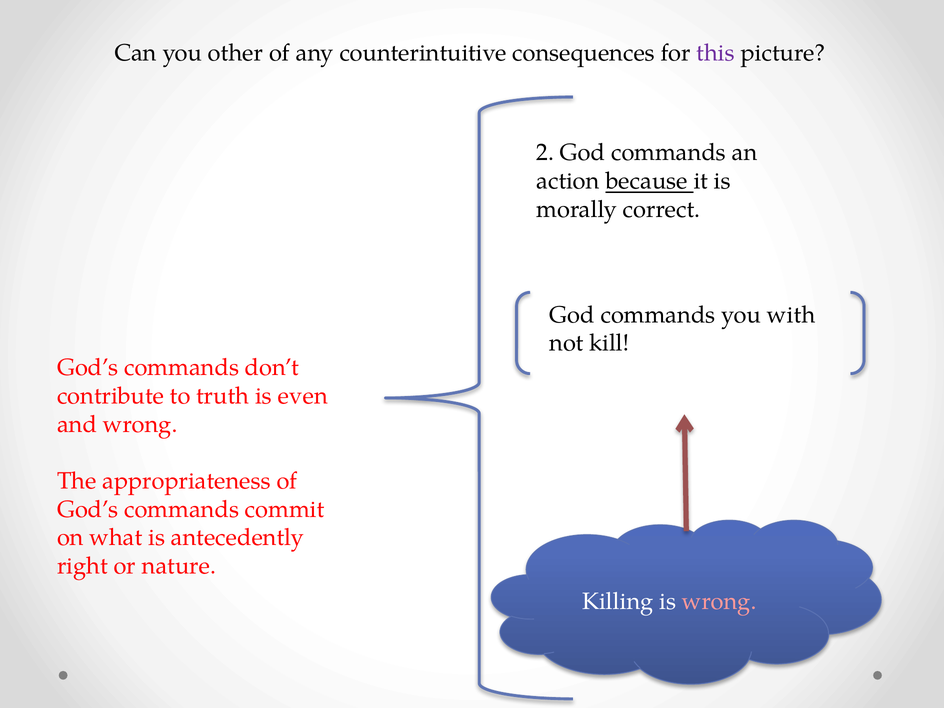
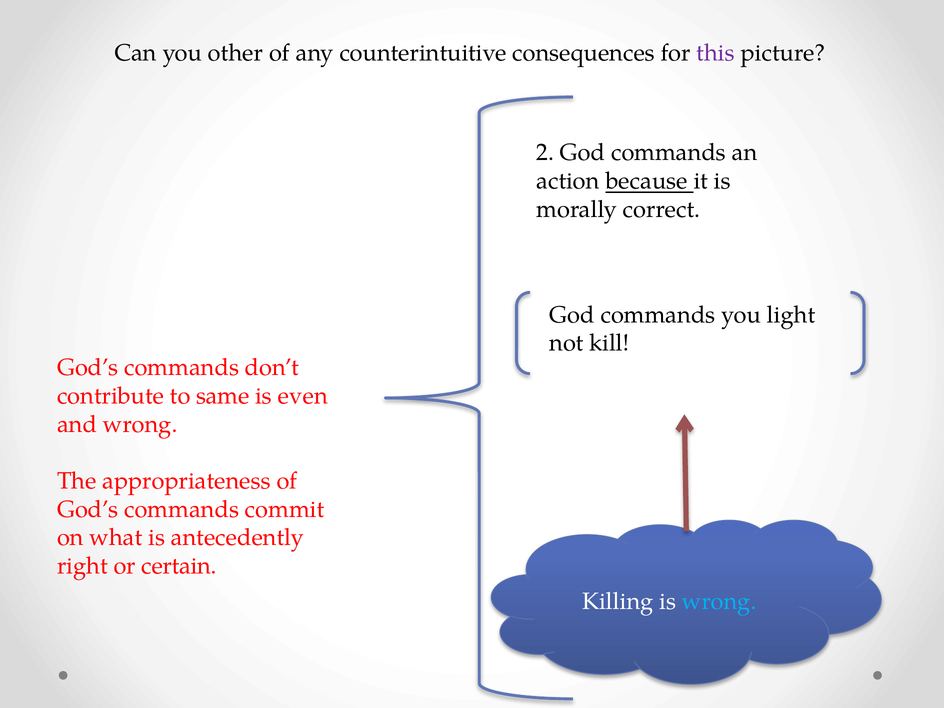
with: with -> light (791, 315)
truth: truth -> same (223, 396)
nature: nature -> certain (179, 566)
wrong colour: pink -> light blue (719, 601)
